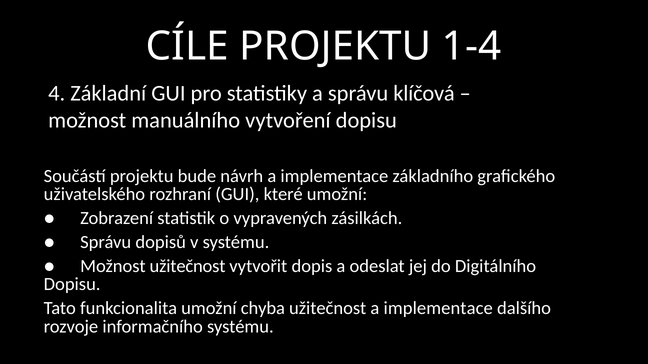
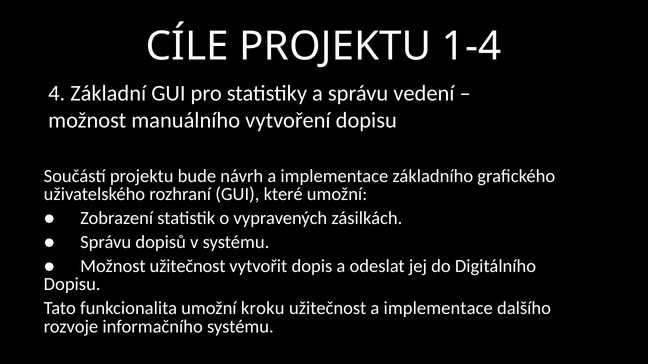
klíčová: klíčová -> vedení (424, 94)
chyba: chyba -> kroku (263, 309)
